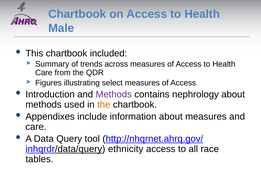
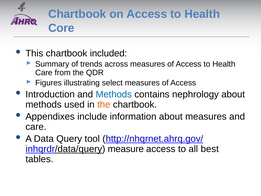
Male: Male -> Core (61, 28)
Methods colour: purple -> blue (114, 94)
ethnicity: ethnicity -> measure (126, 149)
race: race -> best (210, 149)
